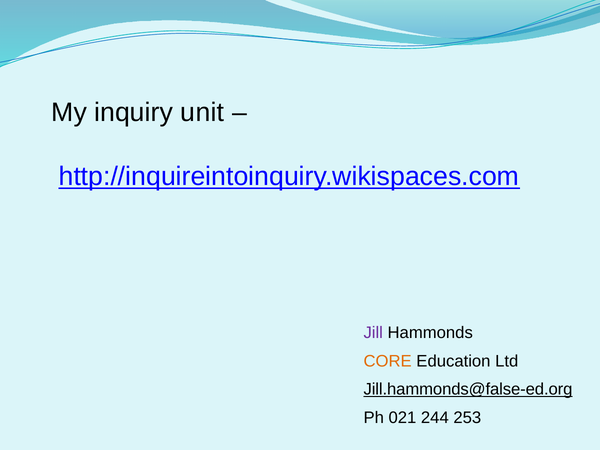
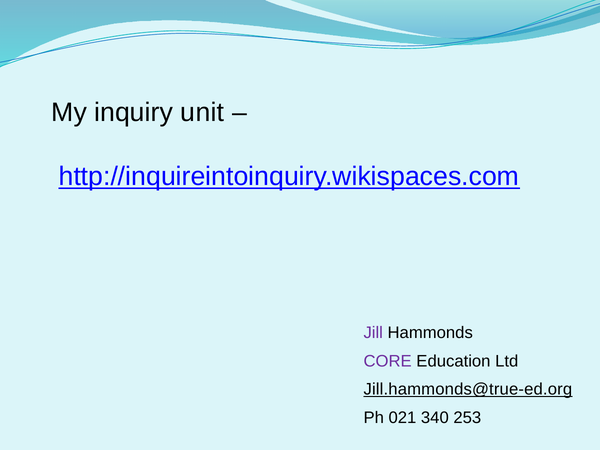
CORE colour: orange -> purple (388, 361)
Jill.hammonds@false-ed.org: Jill.hammonds@false-ed.org -> Jill.hammonds@true-ed.org (468, 389)
244: 244 -> 340 (435, 418)
